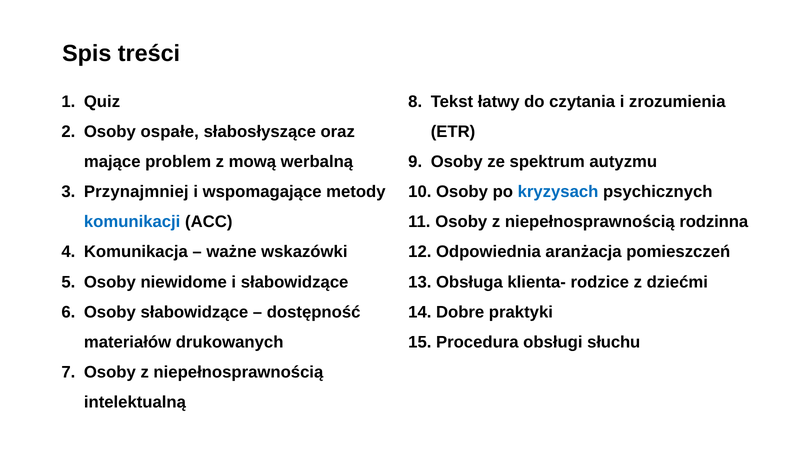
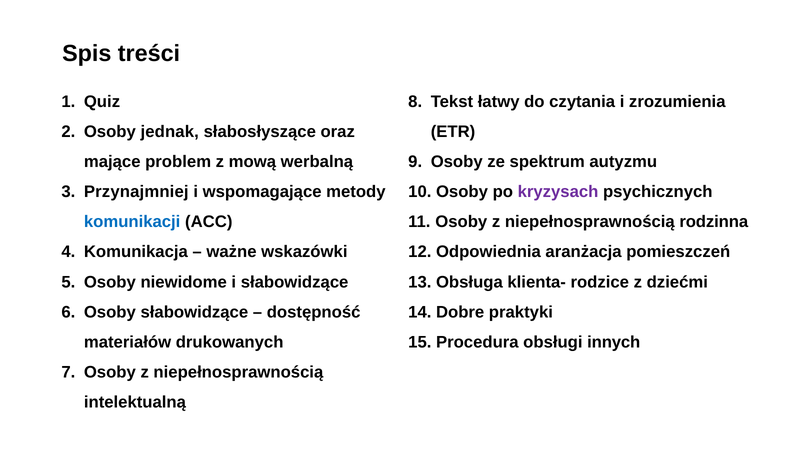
ospałe: ospałe -> jednak (170, 132)
kryzysach colour: blue -> purple (558, 192)
słuchu: słuchu -> innych (614, 342)
